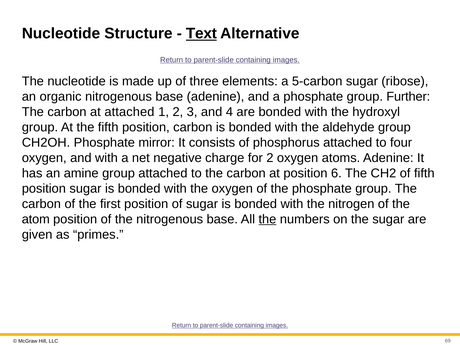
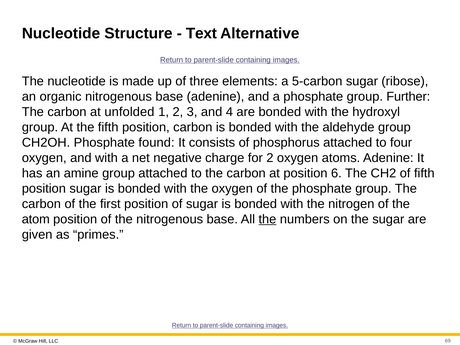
Text underline: present -> none (201, 33)
at attached: attached -> unfolded (129, 112)
mirror: mirror -> found (157, 143)
